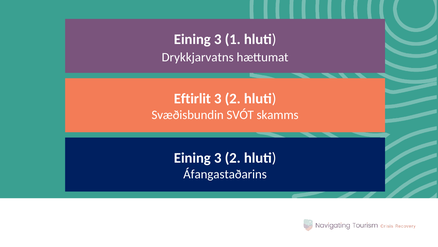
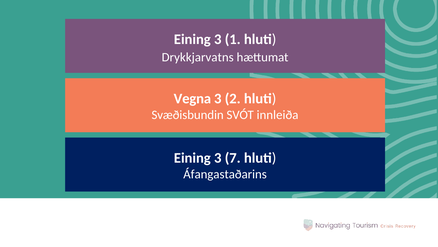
Eftirlit: Eftirlit -> Vegna (192, 98)
skamms: skamms -> innleiða (278, 115)
Eining 3 2: 2 -> 7 (233, 158)
